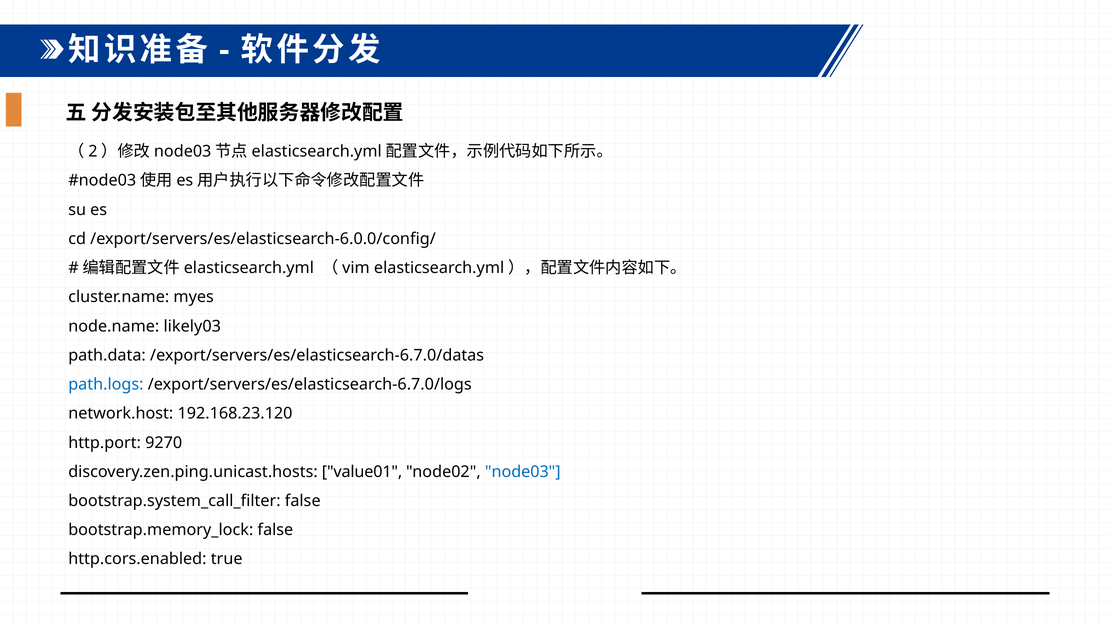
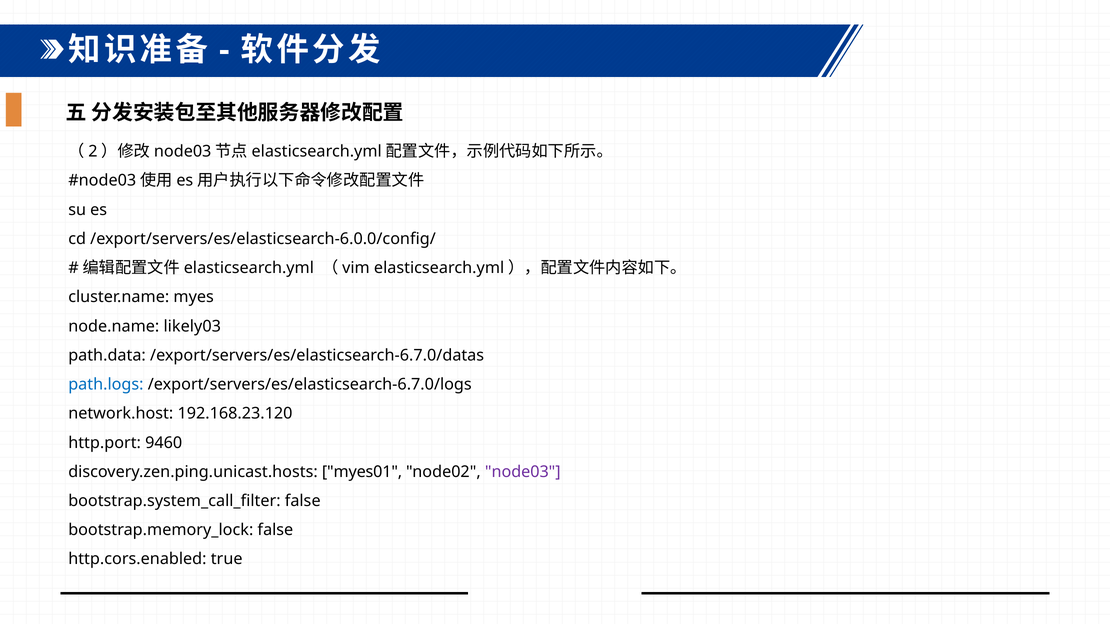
9270: 9270 -> 9460 (164, 443)
value01: value01 -> myes01 (362, 472)
node03 colour: blue -> purple (523, 472)
